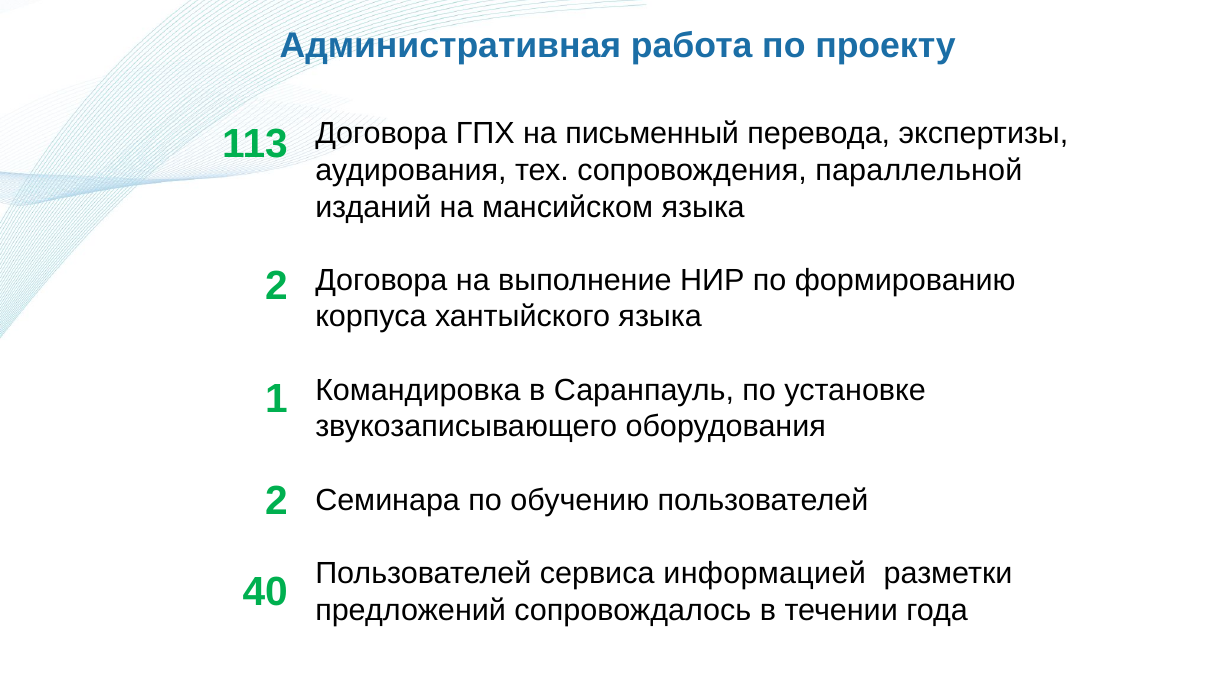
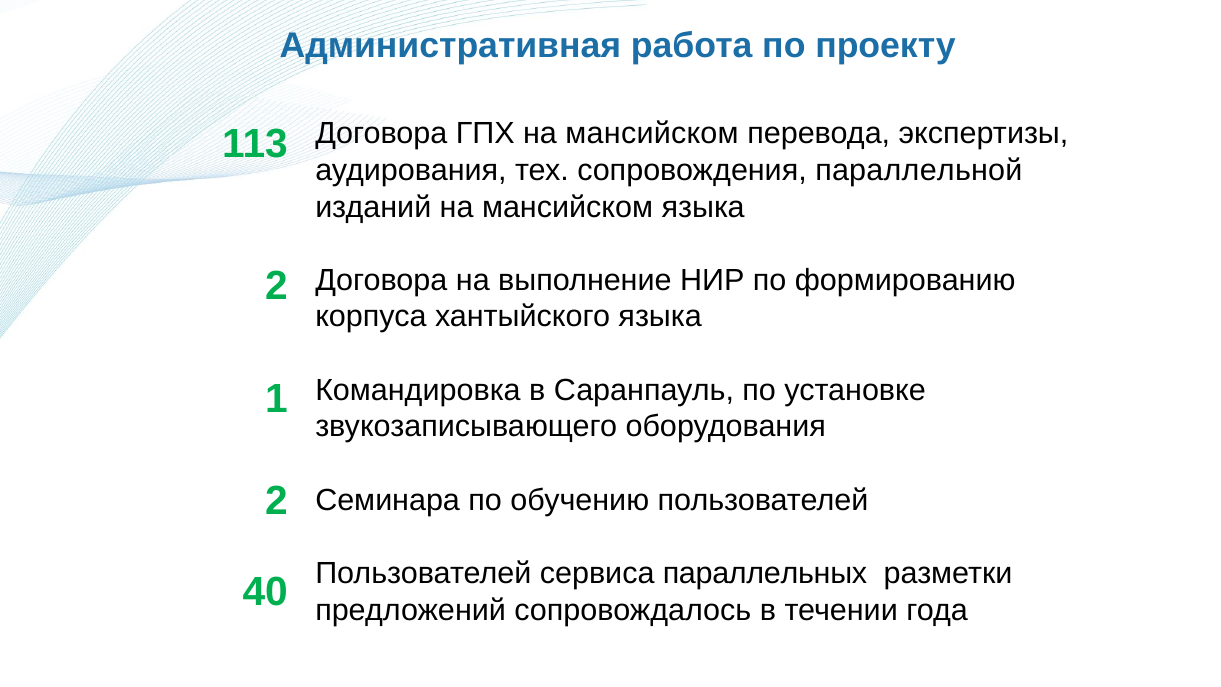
ГПХ на письменный: письменный -> мансийском (652, 134)
информацией: информацией -> параллельных (765, 573)
